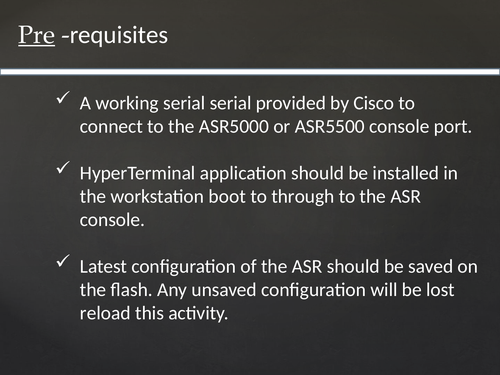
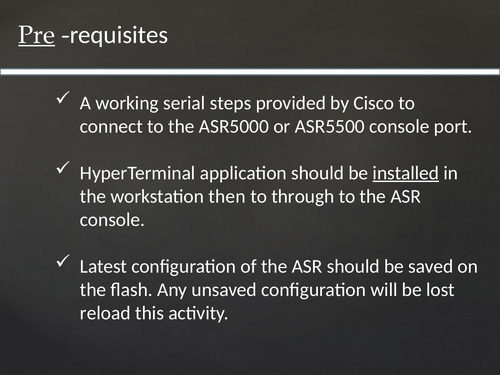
serial serial: serial -> steps (231, 103)
installed underline: none -> present (406, 173)
boot: boot -> then (227, 196)
